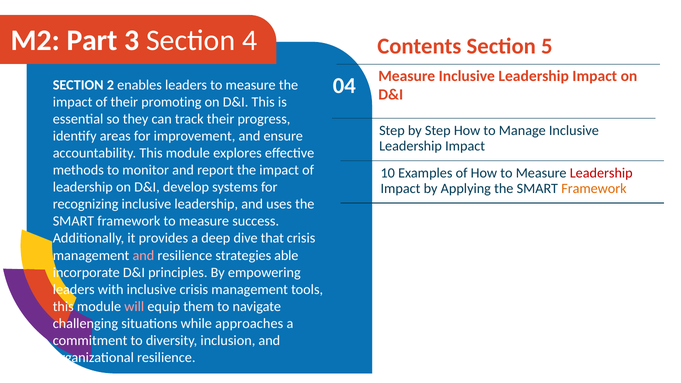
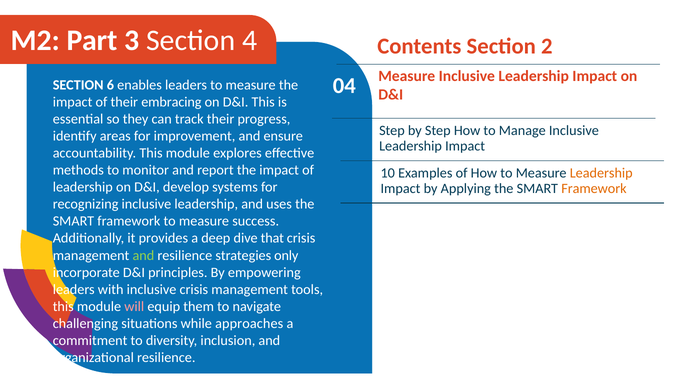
5: 5 -> 2 (547, 46)
2: 2 -> 6 (110, 85)
promoting: promoting -> embracing (171, 102)
Leadership colour: red -> orange (601, 173)
and colour: pink -> light green (143, 255)
able: able -> only (286, 255)
